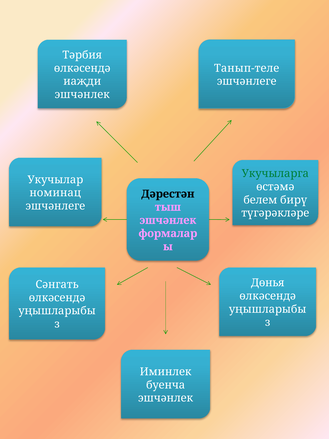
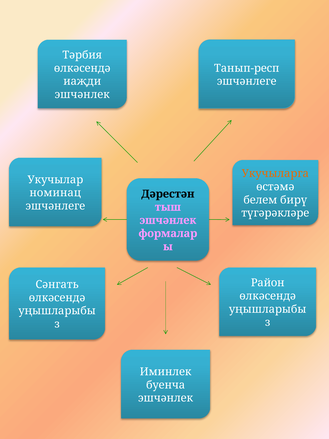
Танып-теле: Танып-теле -> Танып-респ (247, 68)
Укучыларга colour: green -> orange (275, 173)
Дөнья: Дөнья -> Район (268, 283)
